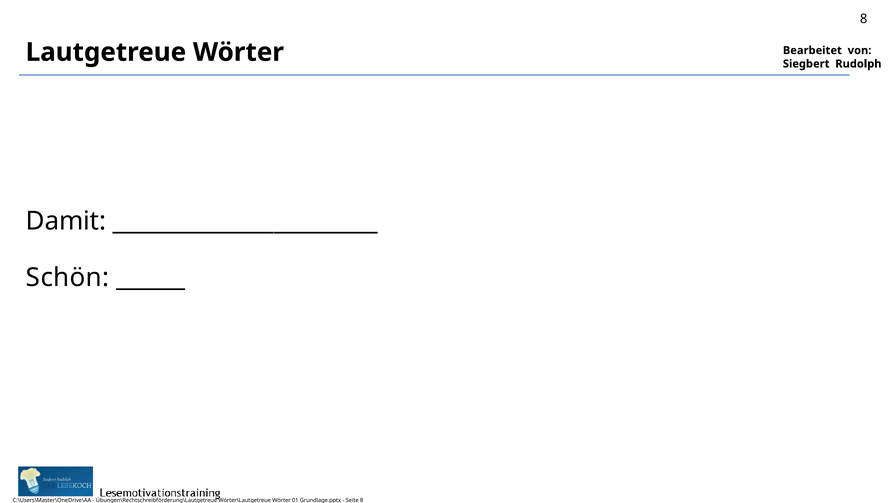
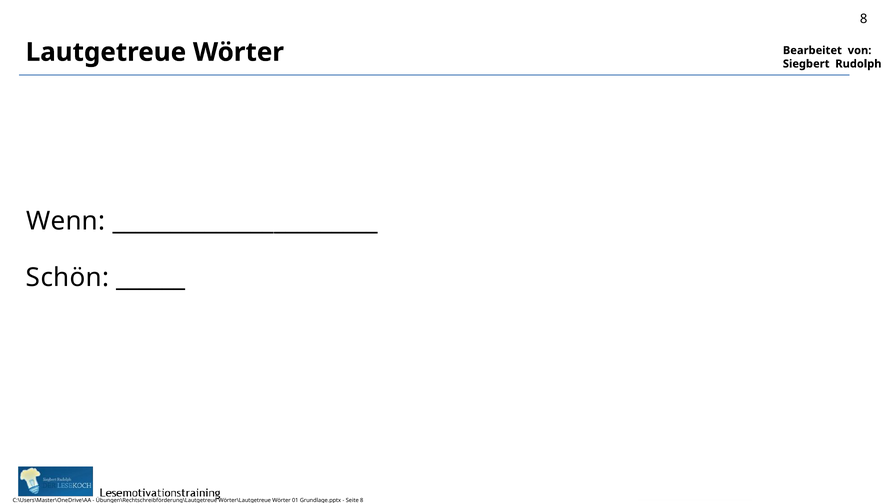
Damit: Damit -> Wenn (66, 221)
